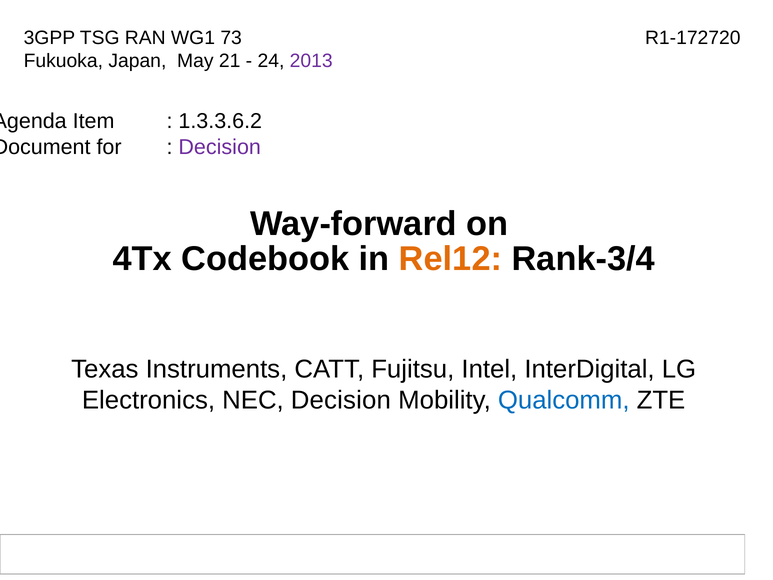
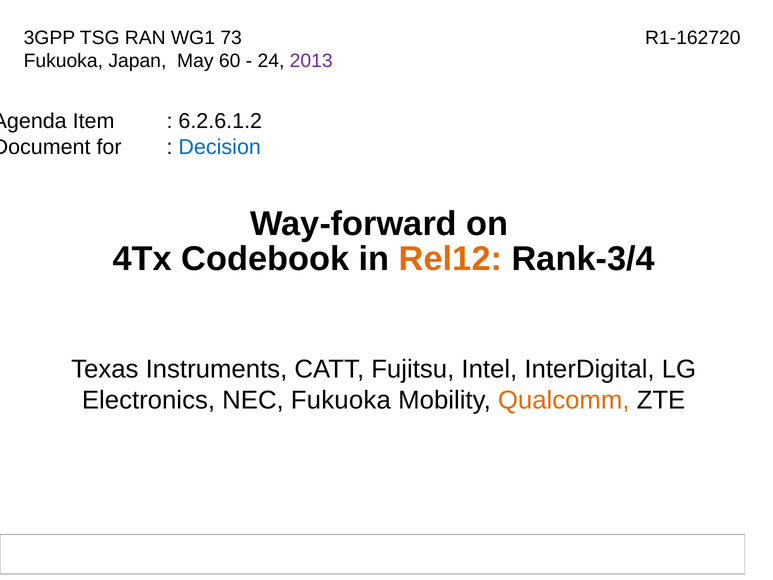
R1-172720: R1-172720 -> R1-162720 (693, 38)
21: 21 -> 60 (230, 61)
1.3.3.6.2: 1.3.3.6.2 -> 6.2.6.1.2 (220, 121)
Decision colour: purple -> blue (220, 147)
NEC Decision: Decision -> Fukuoka (341, 400)
Qualcomm colour: blue -> orange (564, 400)
